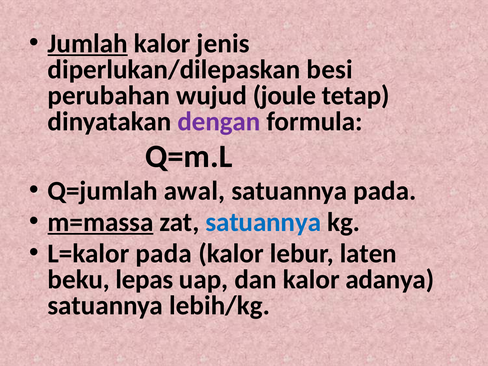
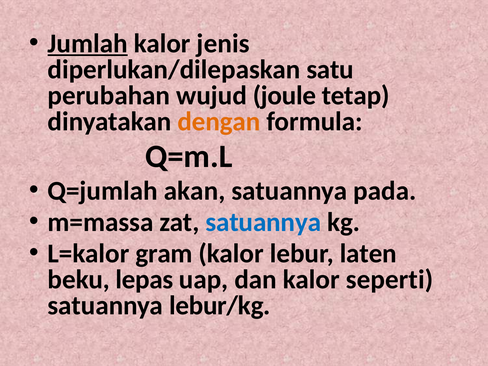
besi: besi -> satu (330, 70)
dengan colour: purple -> orange (219, 122)
awal: awal -> akan (195, 191)
m=massa underline: present -> none (100, 222)
L=kalor pada: pada -> gram (164, 254)
adanya: adanya -> seperti (390, 280)
lebih/kg: lebih/kg -> lebur/kg (220, 306)
